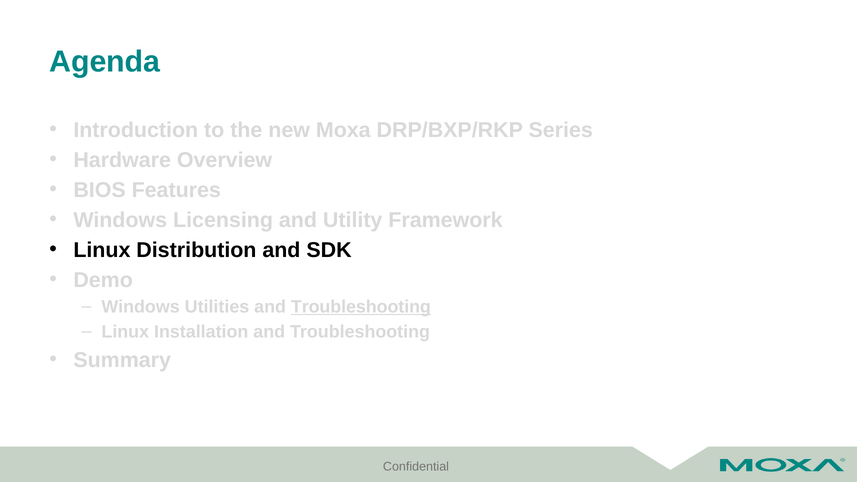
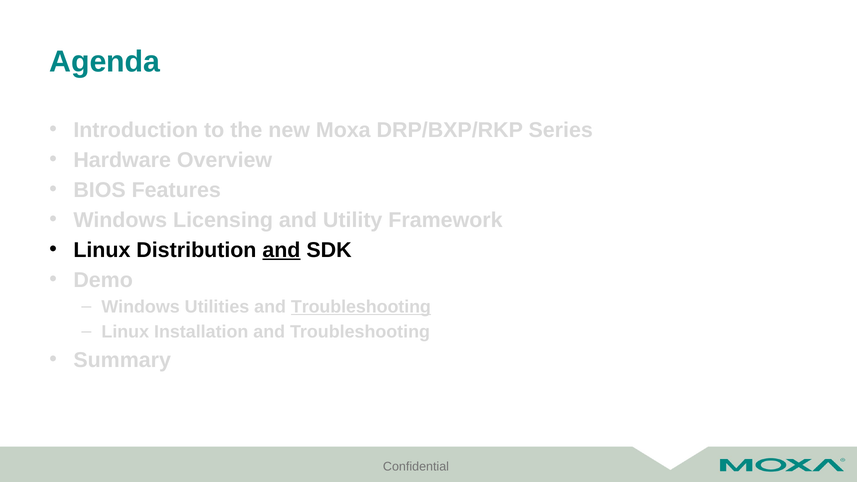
and underline: none -> present (281, 250)
